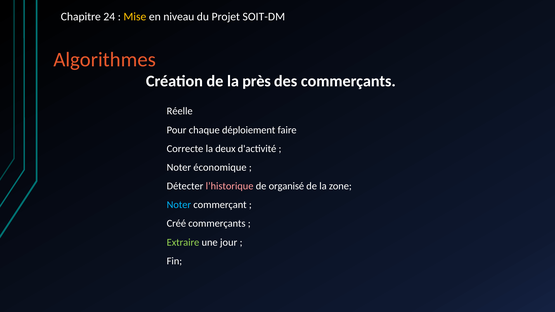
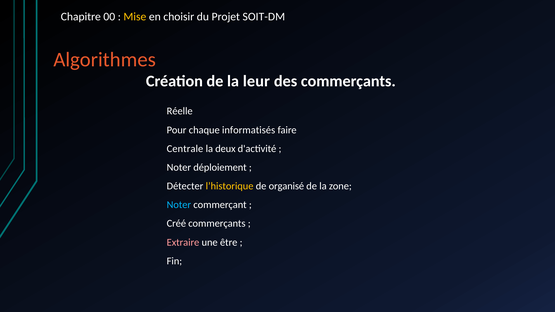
24: 24 -> 00 (109, 17)
niveau: niveau -> choisir (179, 17)
près: près -> leur (256, 81)
déploiement: déploiement -> informatisés (249, 130)
Correcte: Correcte -> Centrale (185, 149)
économique: économique -> déploiement (220, 168)
l’historique colour: pink -> yellow (230, 186)
Extraire colour: light green -> pink (183, 242)
jour: jour -> être (229, 242)
